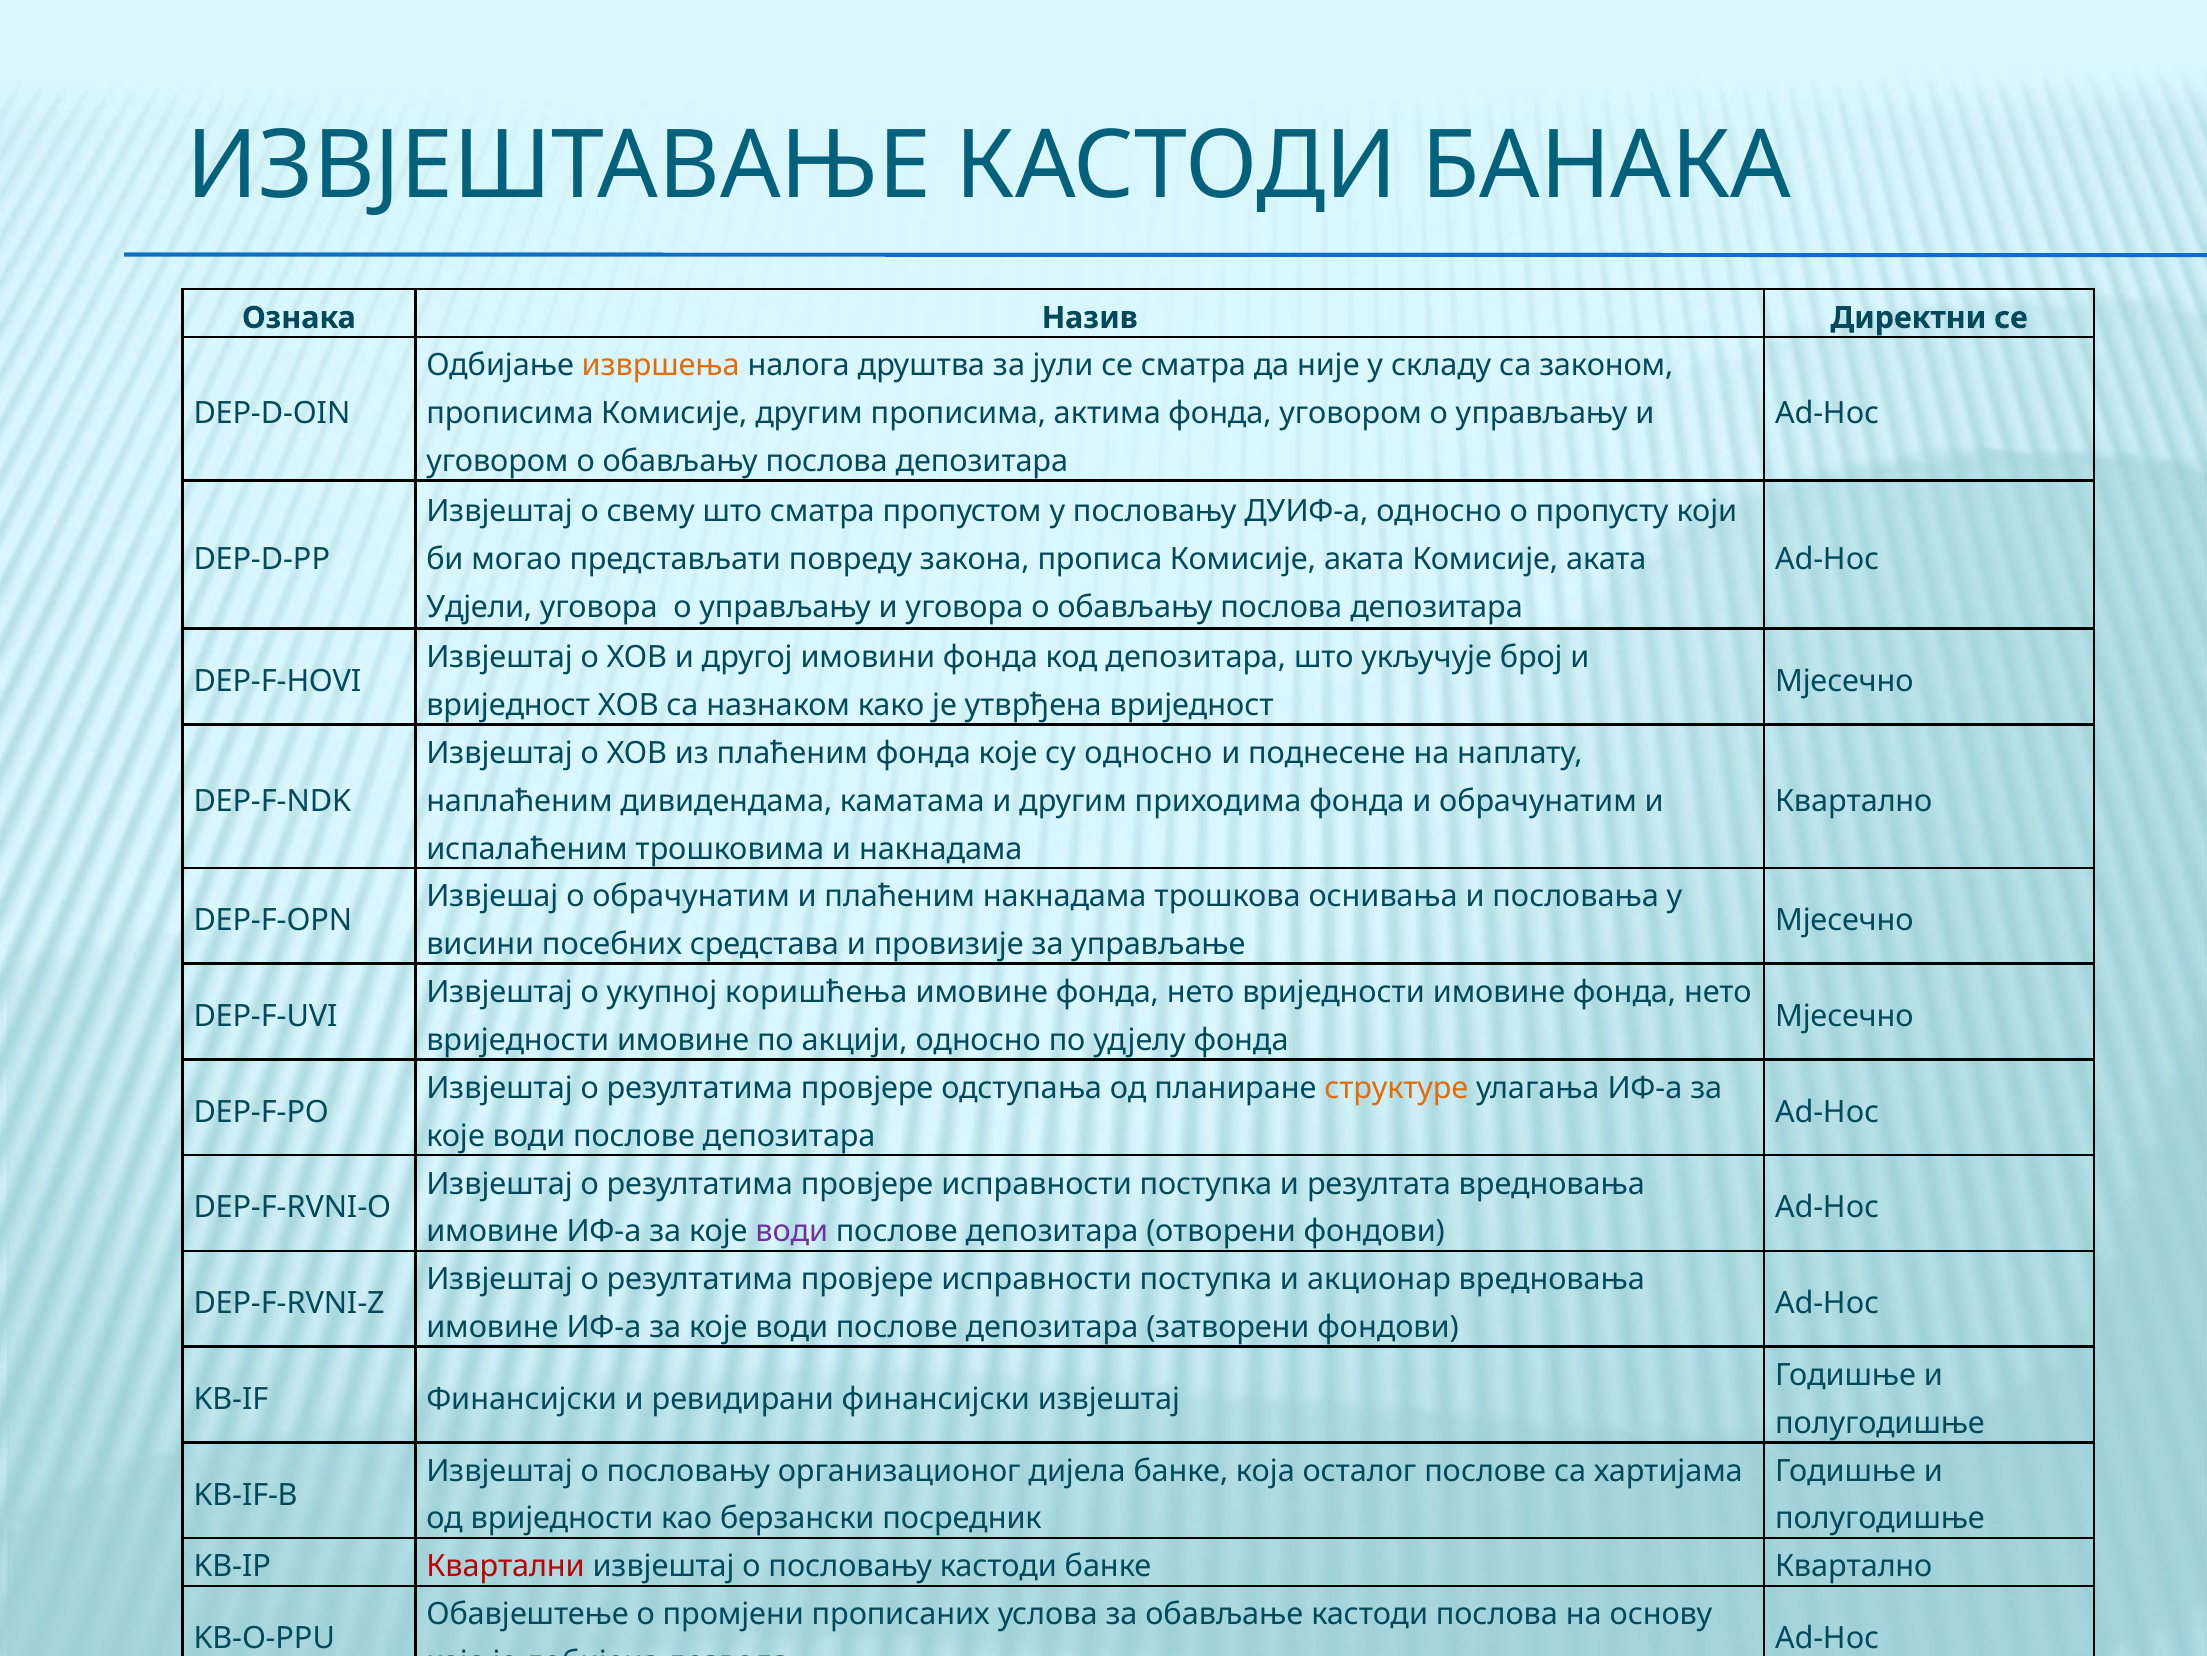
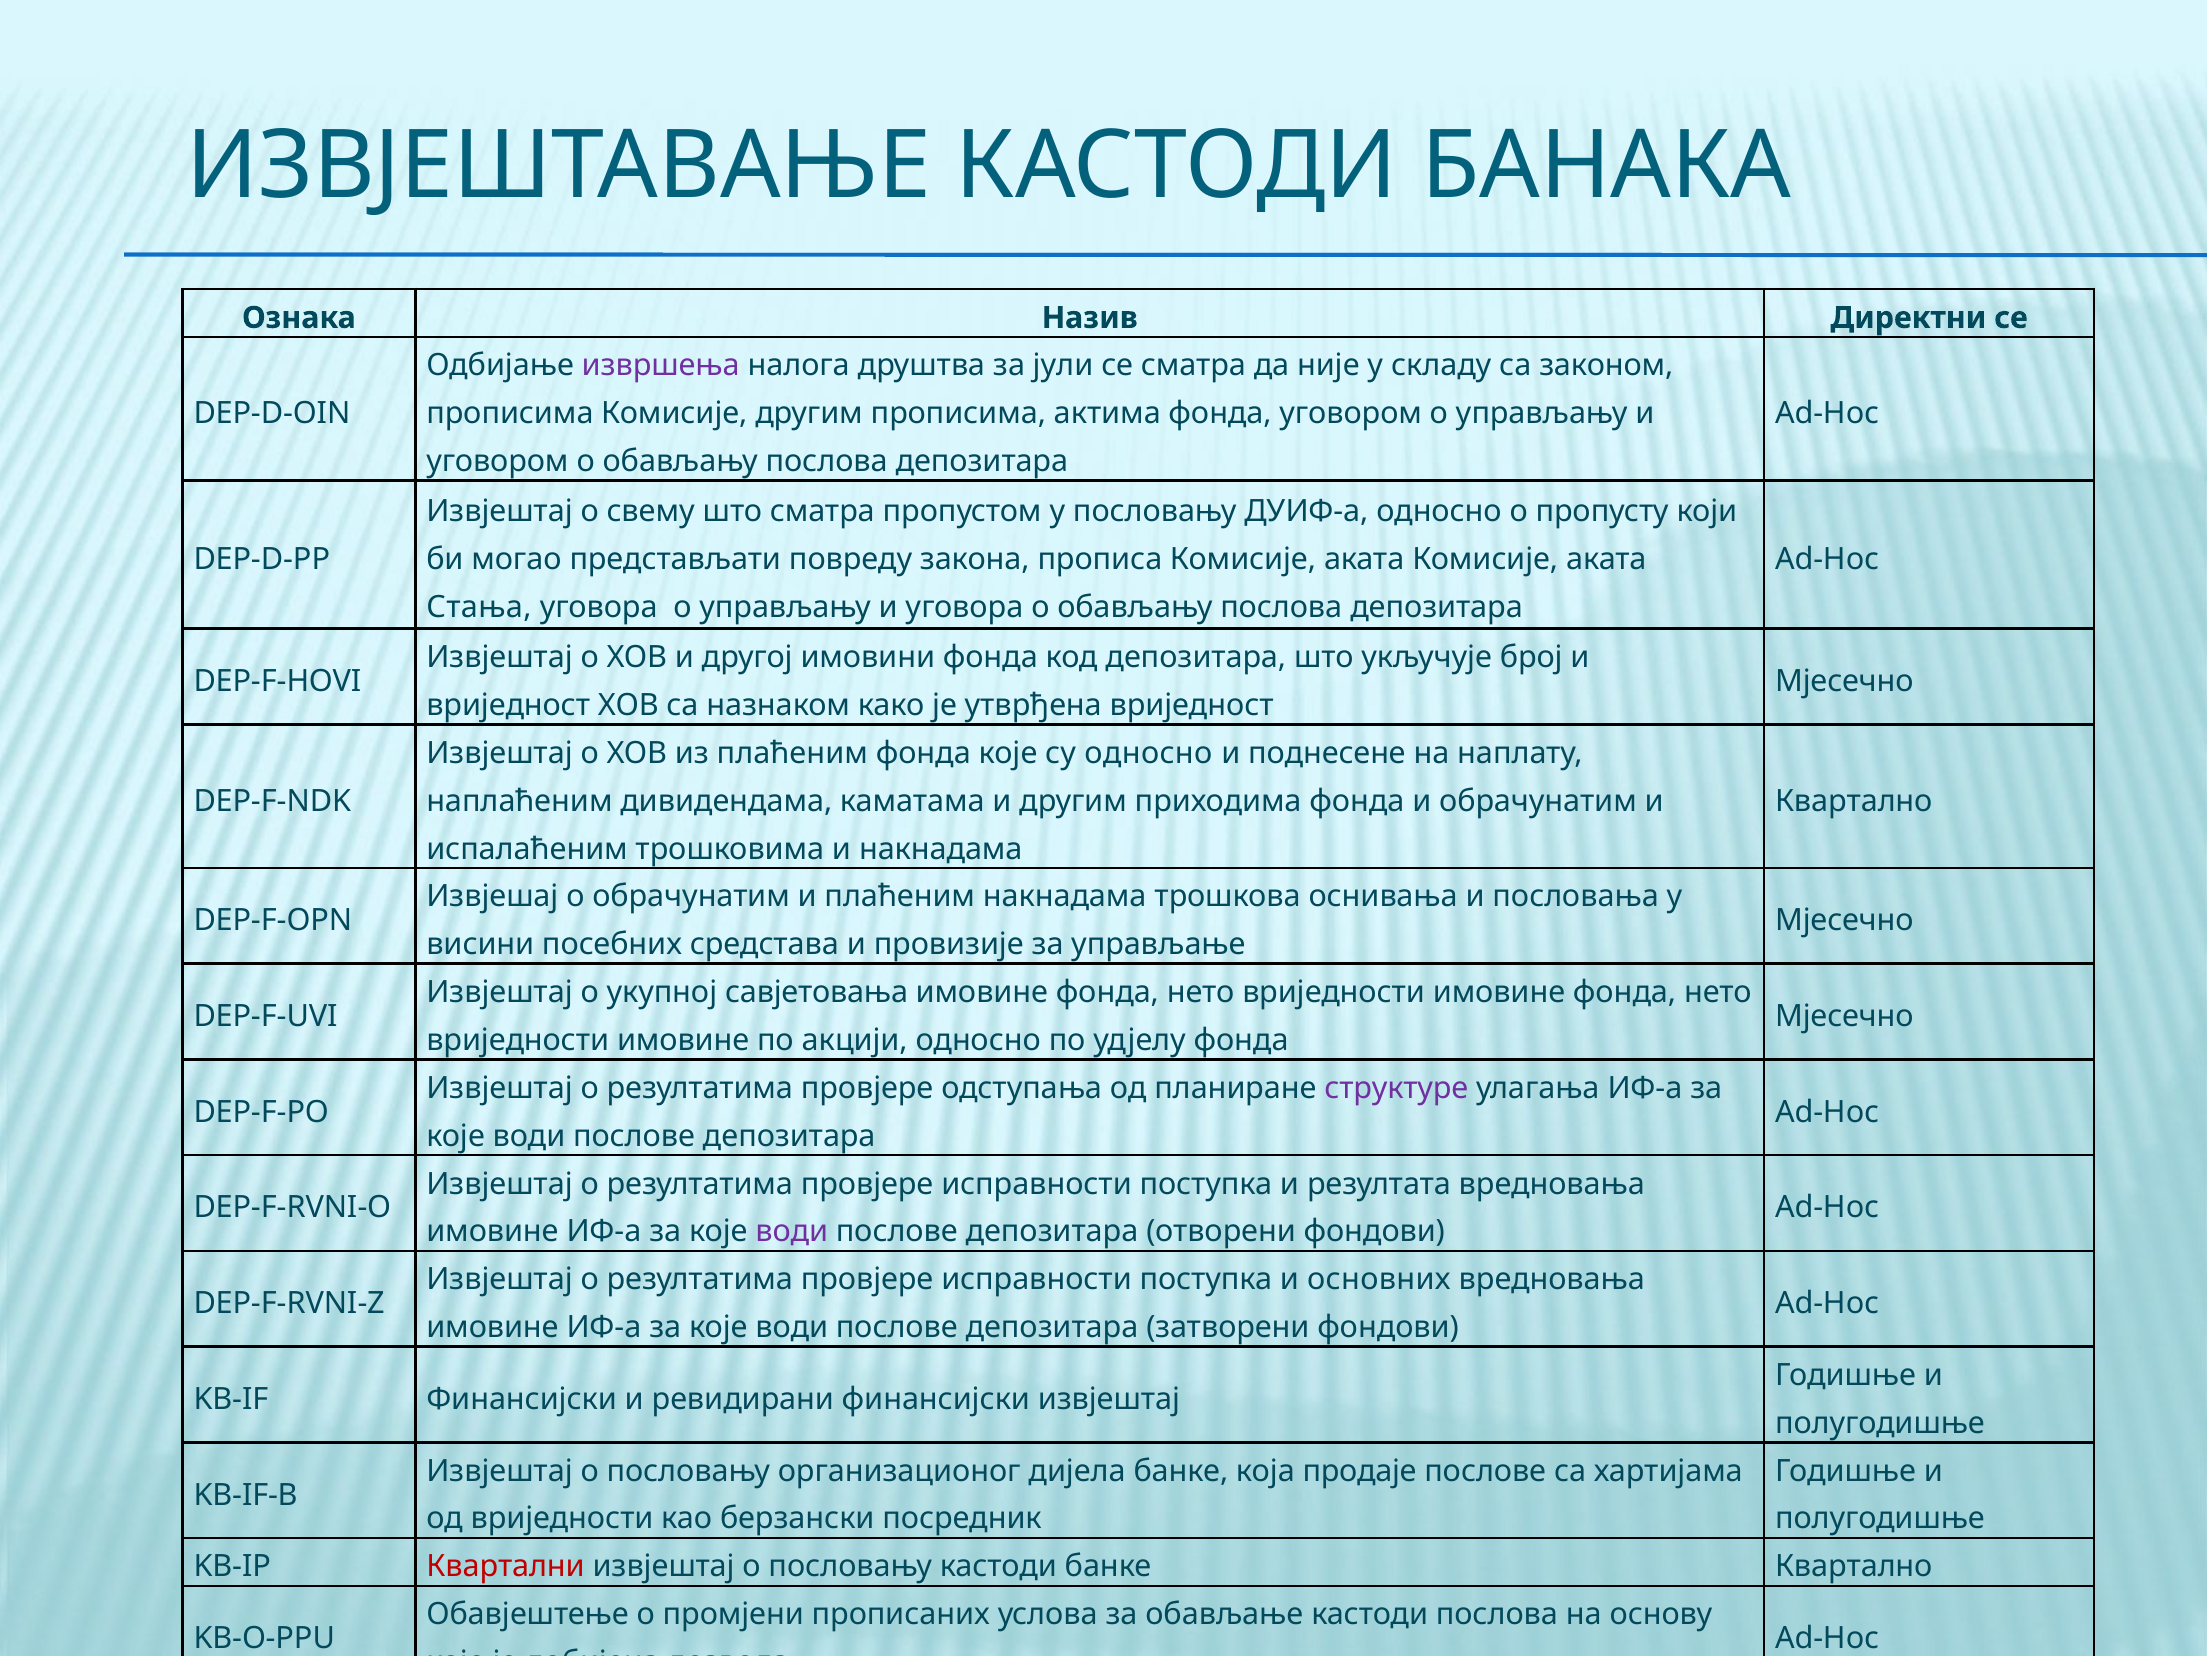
извршења colour: orange -> purple (661, 366)
Удјели: Удјели -> Стања (479, 607)
коришћења: коришћења -> савјетовања (817, 992)
структуре colour: orange -> purple (1396, 1088)
акционар: акционар -> основних (1379, 1279)
осталог: осталог -> продаје (1360, 1470)
